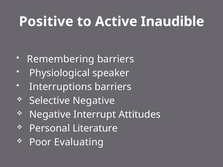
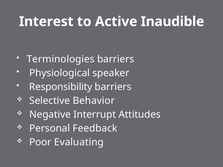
Positive: Positive -> Interest (46, 22)
Remembering: Remembering -> Terminologies (61, 59)
Interruptions: Interruptions -> Responsibility (61, 87)
Selective Negative: Negative -> Behavior (94, 101)
Literature: Literature -> Feedback (95, 129)
